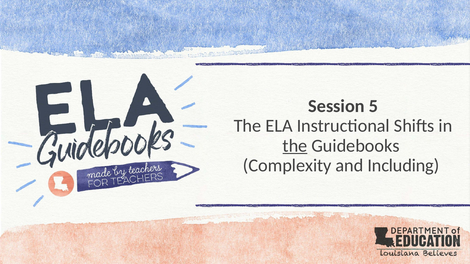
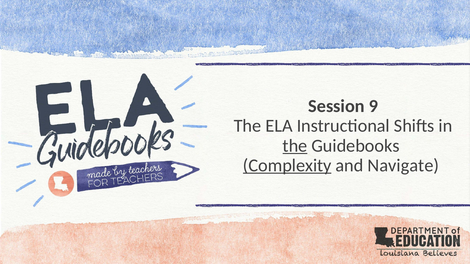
5: 5 -> 9 (373, 106)
Complexity underline: none -> present (287, 166)
Including: Including -> Navigate (403, 166)
